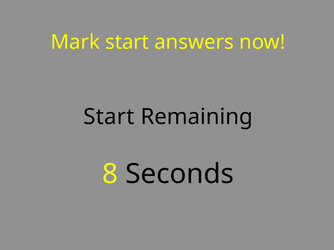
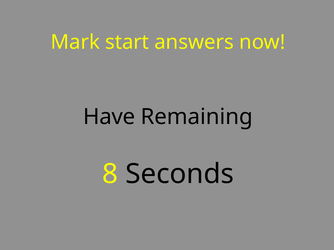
Start: Start -> Have (109, 117)
